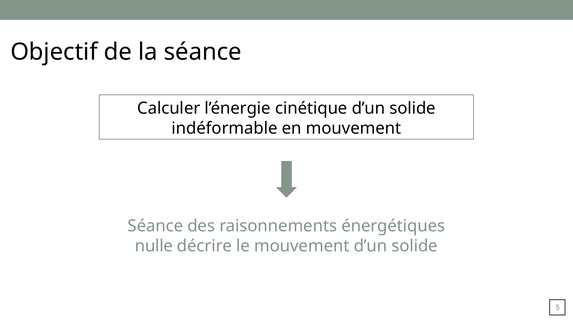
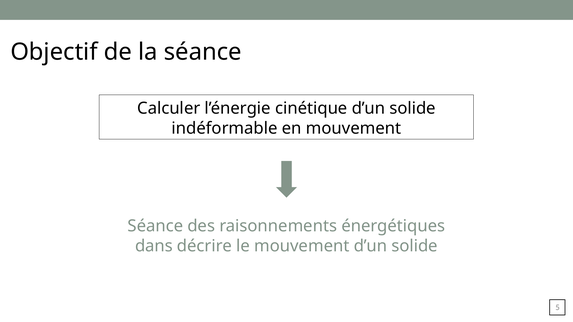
nulle: nulle -> dans (154, 246)
